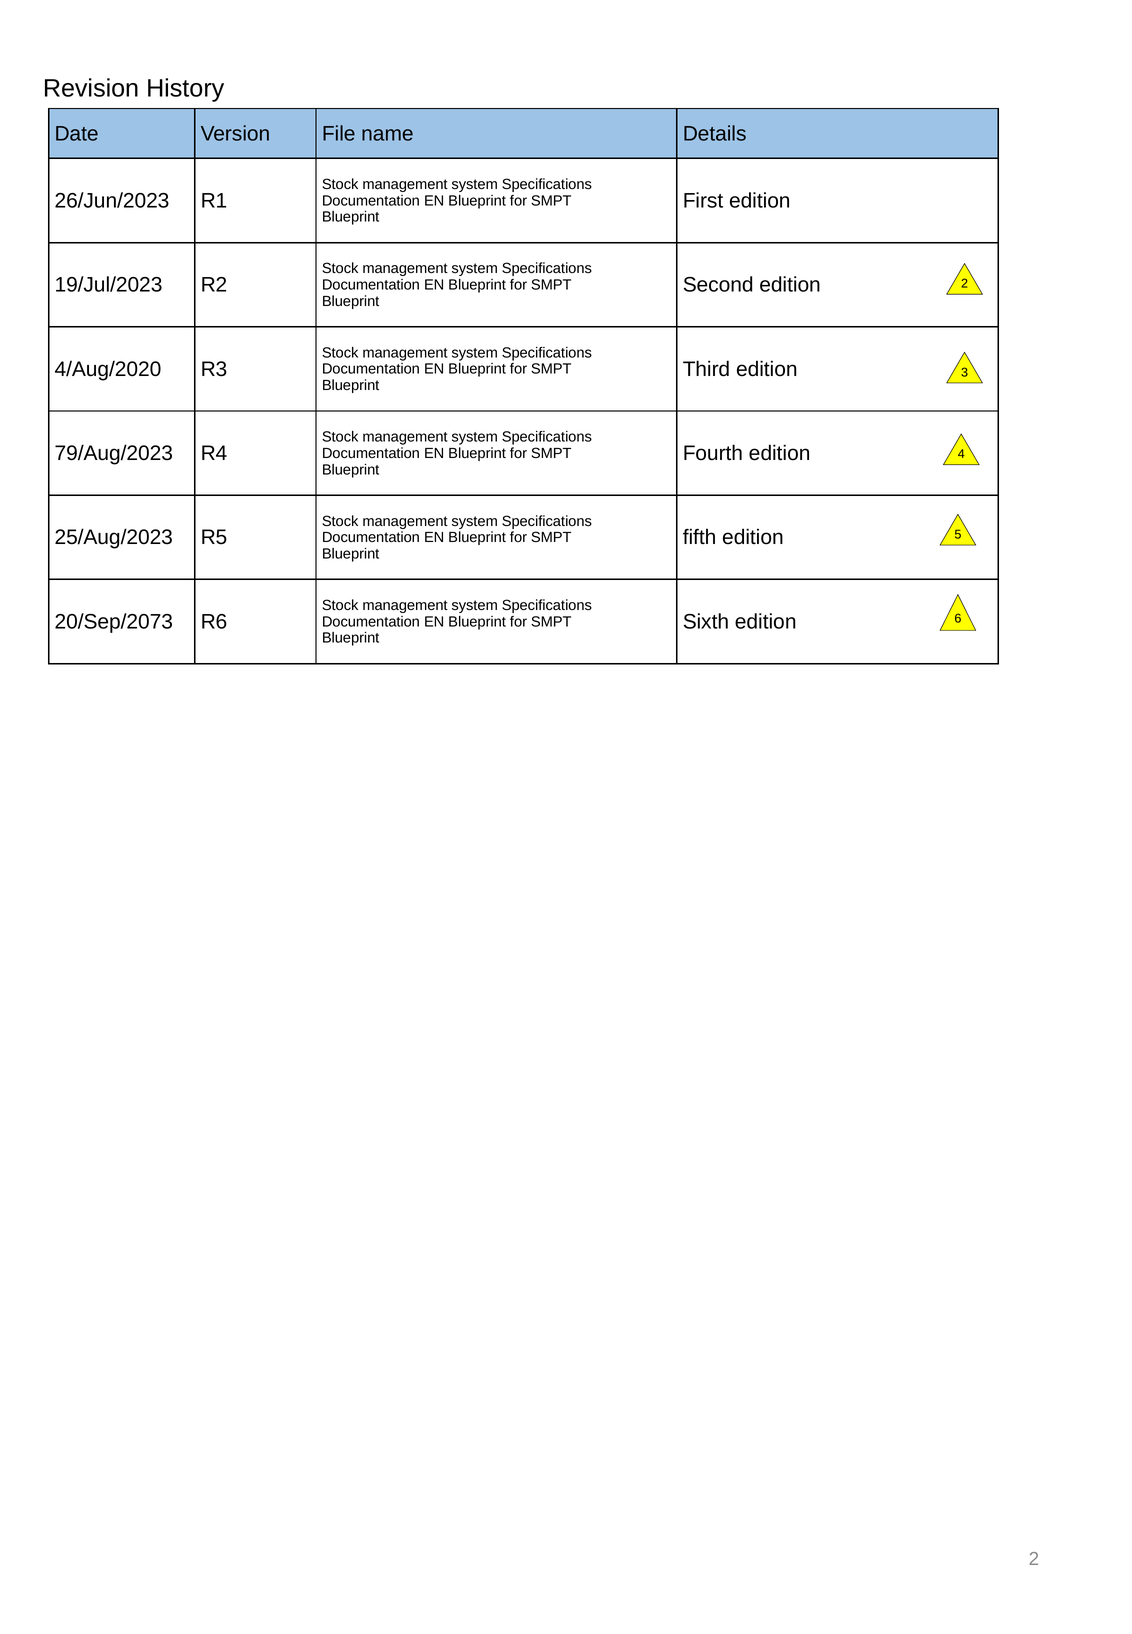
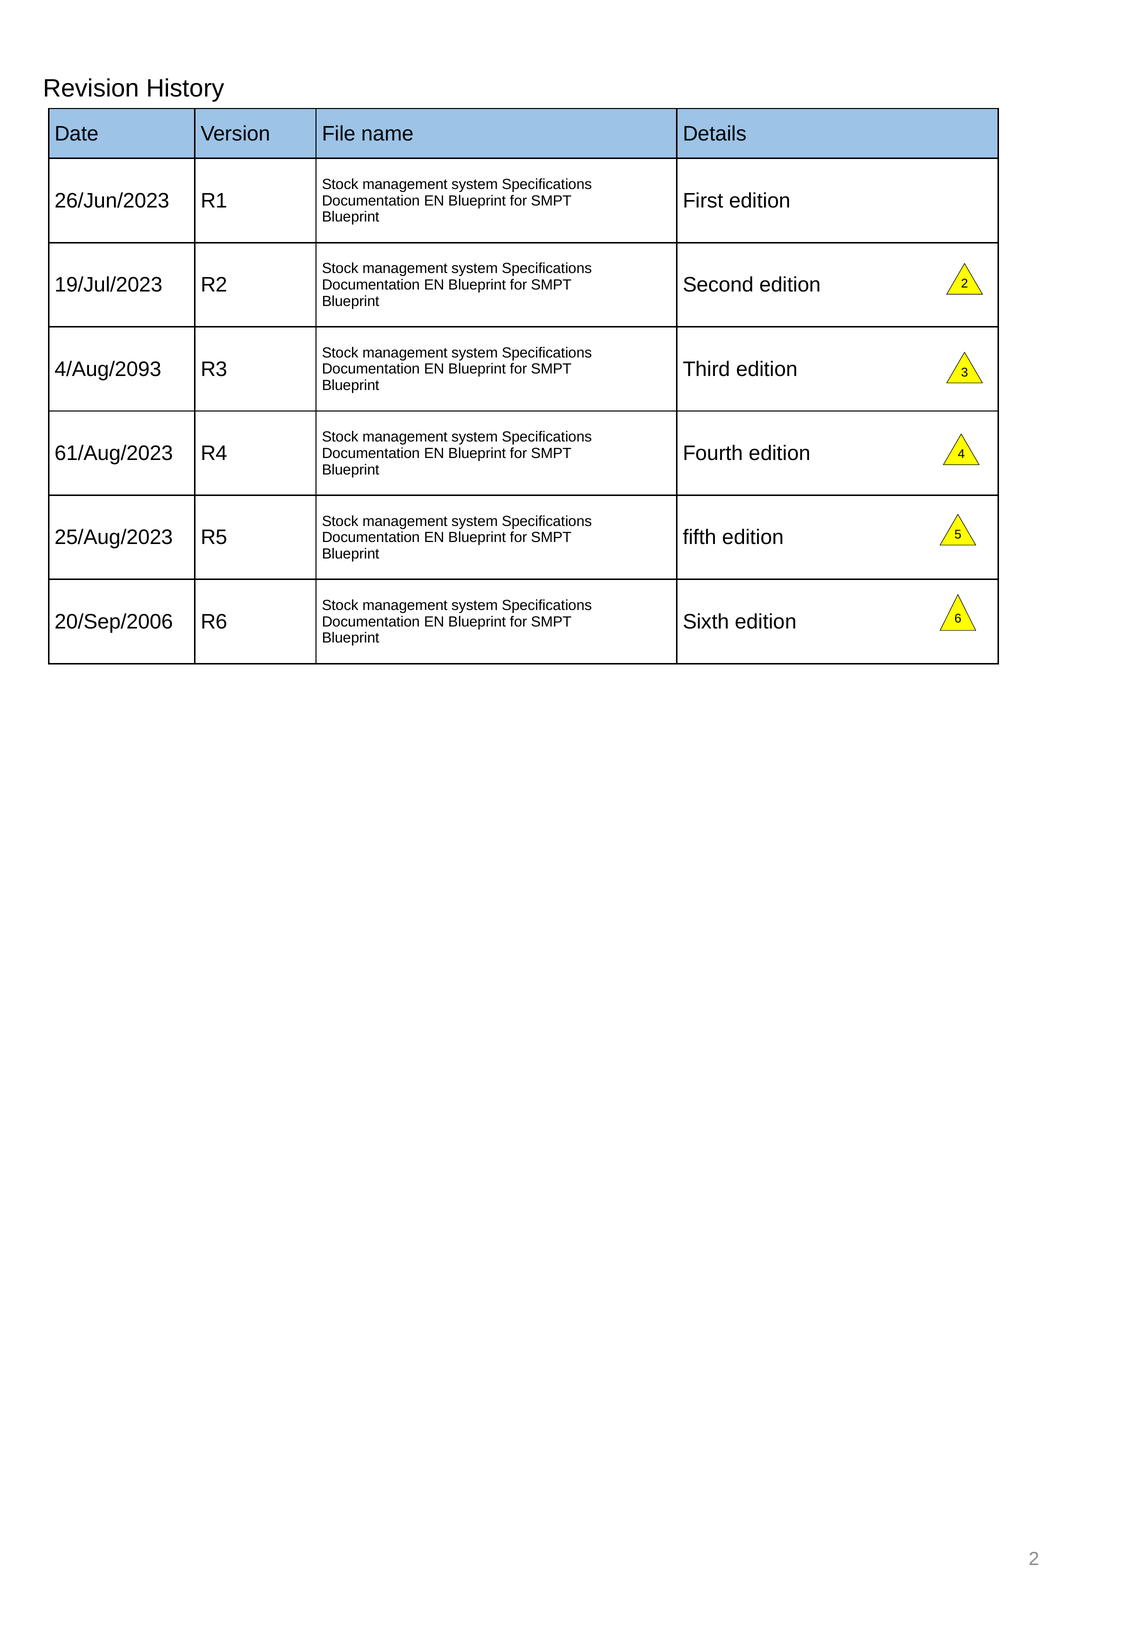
4/Aug/2020: 4/Aug/2020 -> 4/Aug/2093 (108, 369)
79/Aug/2023: 79/Aug/2023 -> 61/Aug/2023 (114, 454)
20/Sep/2073: 20/Sep/2073 -> 20/Sep/2006 (114, 622)
